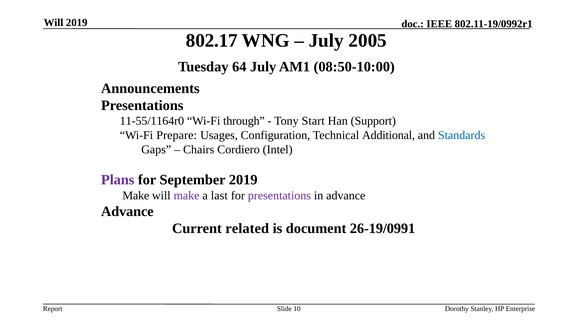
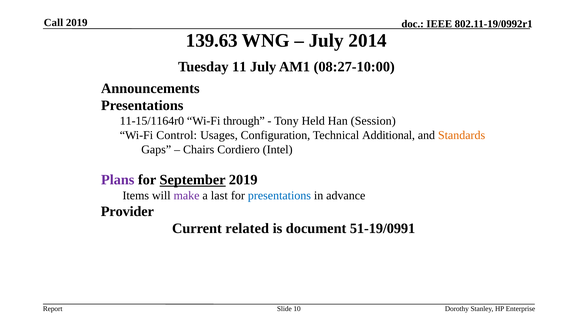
Will: Will -> Call (53, 23)
802.17: 802.17 -> 139.63 (212, 41)
2005: 2005 -> 2014 (368, 41)
64: 64 -> 11 (239, 67)
08:50-10:00: 08:50-10:00 -> 08:27-10:00 (354, 67)
11-55/1164r0: 11-55/1164r0 -> 11-15/1164r0 (152, 121)
Start: Start -> Held (313, 121)
Support: Support -> Session (373, 121)
Prepare: Prepare -> Control (177, 136)
Standards colour: blue -> orange (462, 136)
September underline: none -> present (193, 180)
Make: Make -> Items (136, 196)
presentations colour: purple -> blue (279, 196)
Advance: Advance -> Provider (127, 212)
26-19/0991: 26-19/0991 -> 51-19/0991 (383, 229)
